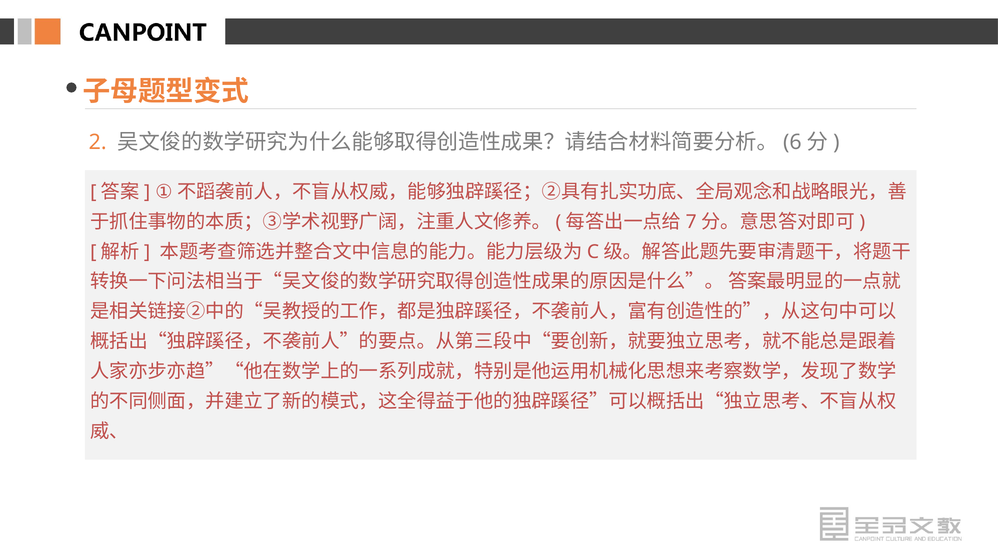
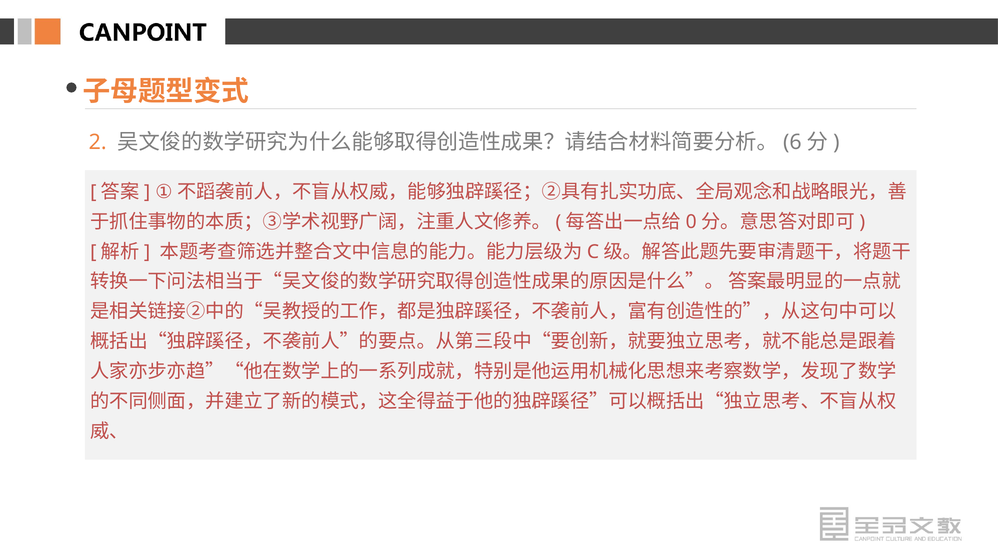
7: 7 -> 0 (691, 222)
